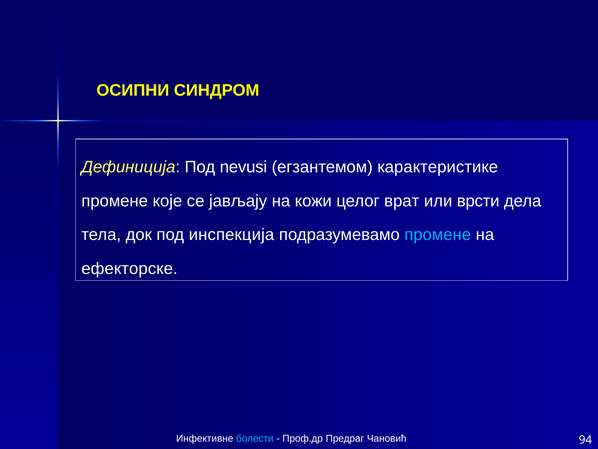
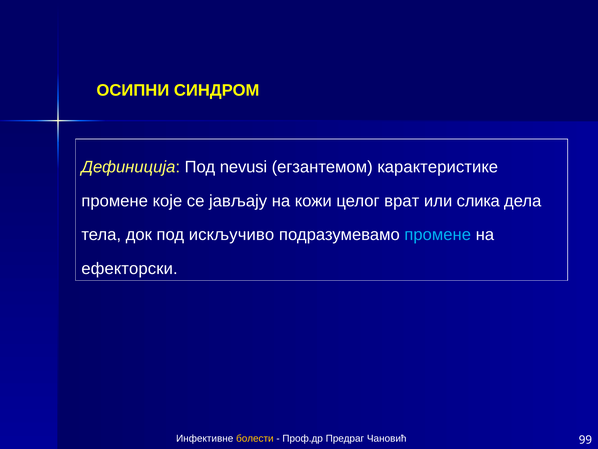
врсти: врсти -> слика (478, 201)
инспекција: инспекција -> искључиво (231, 235)
ефекторске: ефекторске -> ефекторски (130, 268)
болести colour: light blue -> yellow (255, 438)
94: 94 -> 99 (585, 439)
